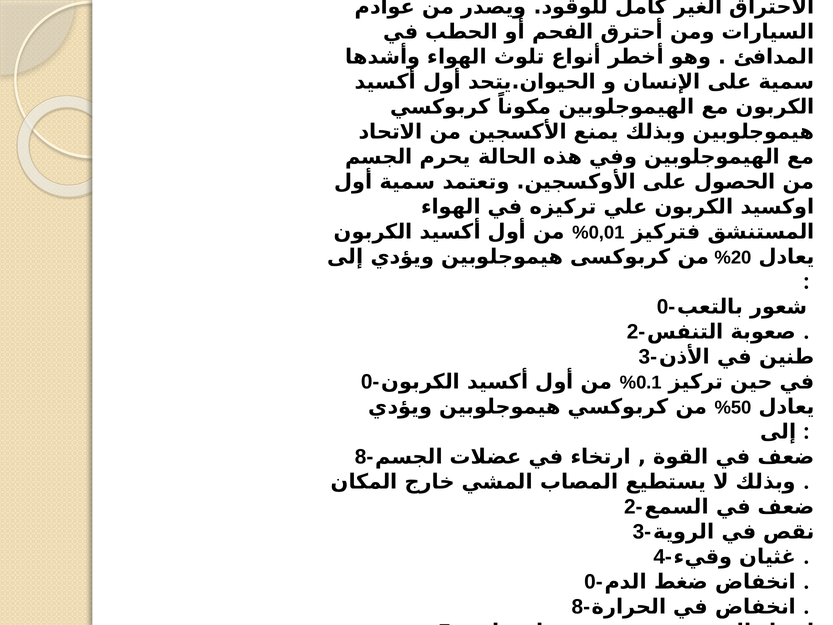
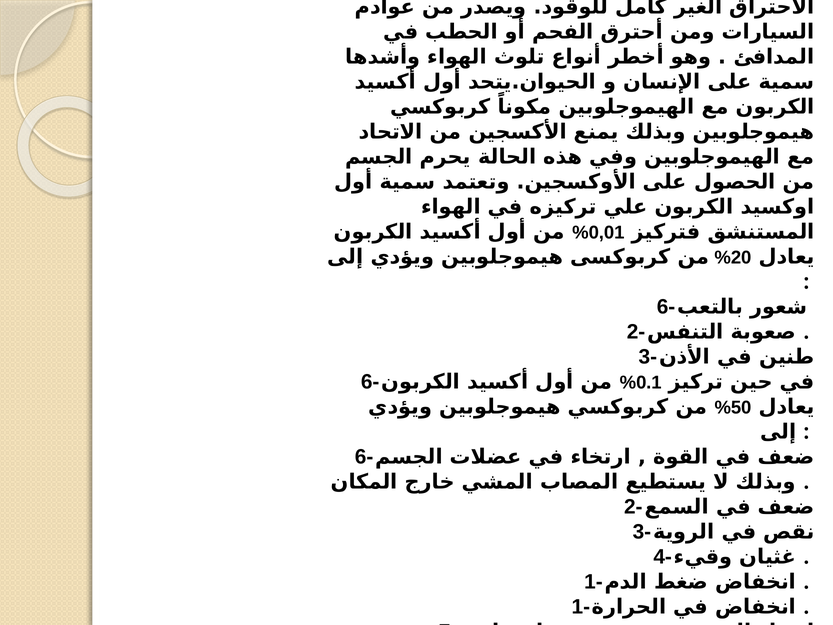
0-: 0- -> 6- (666, 307)
0-: 0- -> 6- (370, 382)
8-: 8- -> 6- (364, 457)
0-: 0- -> 1- (593, 582)
8-: 8- -> 1- (581, 607)
